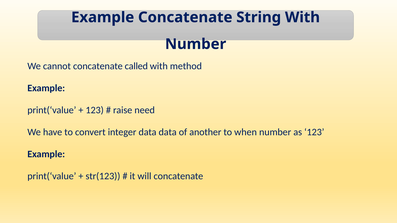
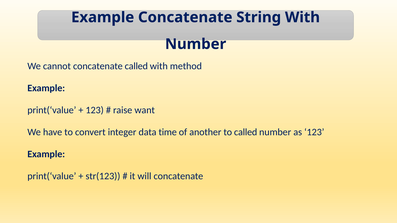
need: need -> want (145, 110)
data data: data -> time (168, 132)
to when: when -> called (246, 132)
